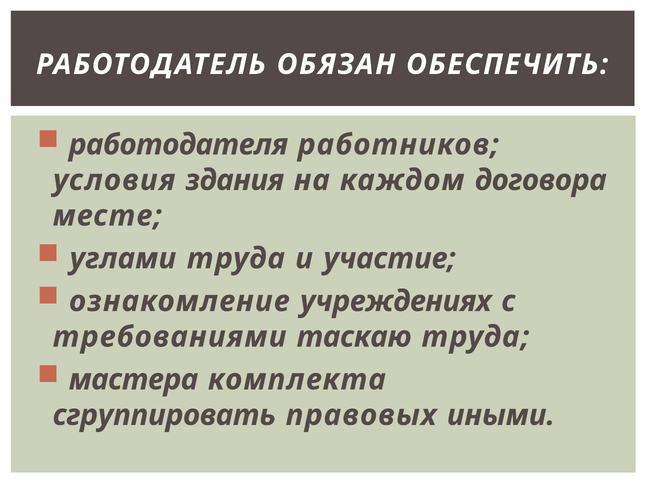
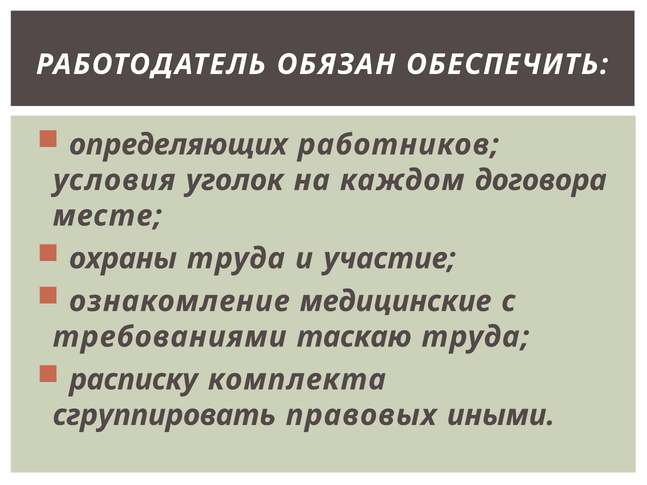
работодателя: работодателя -> определяющих (178, 145)
здания: здания -> уголок (235, 180)
углами: углами -> охраны (123, 259)
учреждениях: учреждениях -> медицинские (395, 301)
мастера: мастера -> расписку (134, 380)
